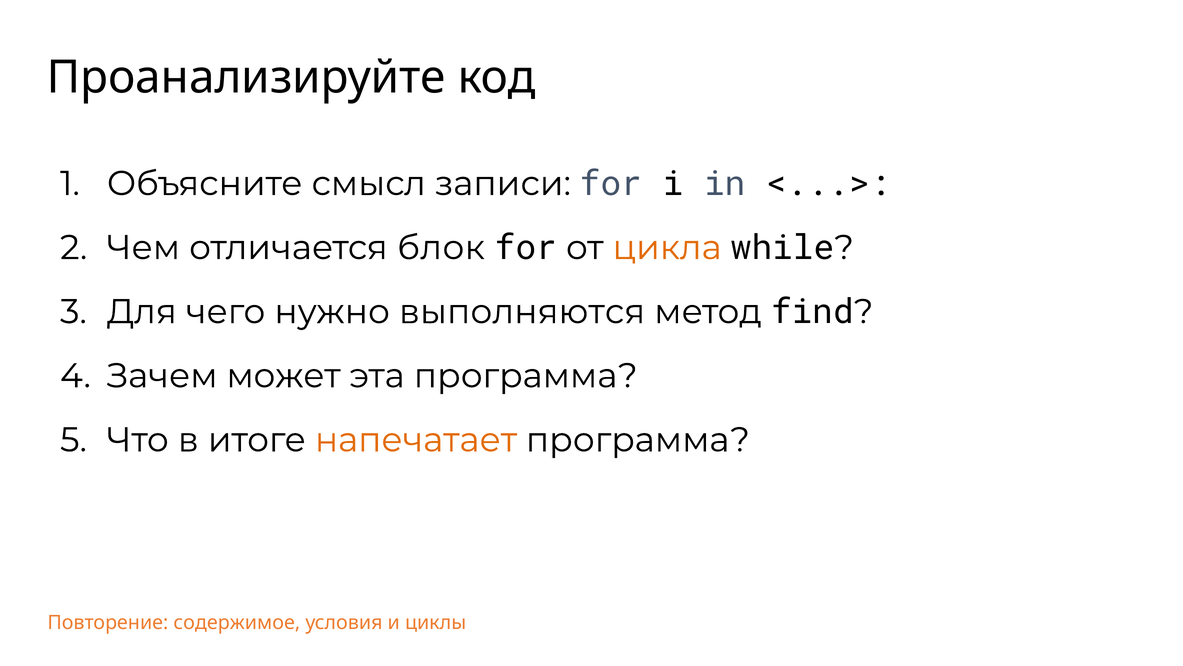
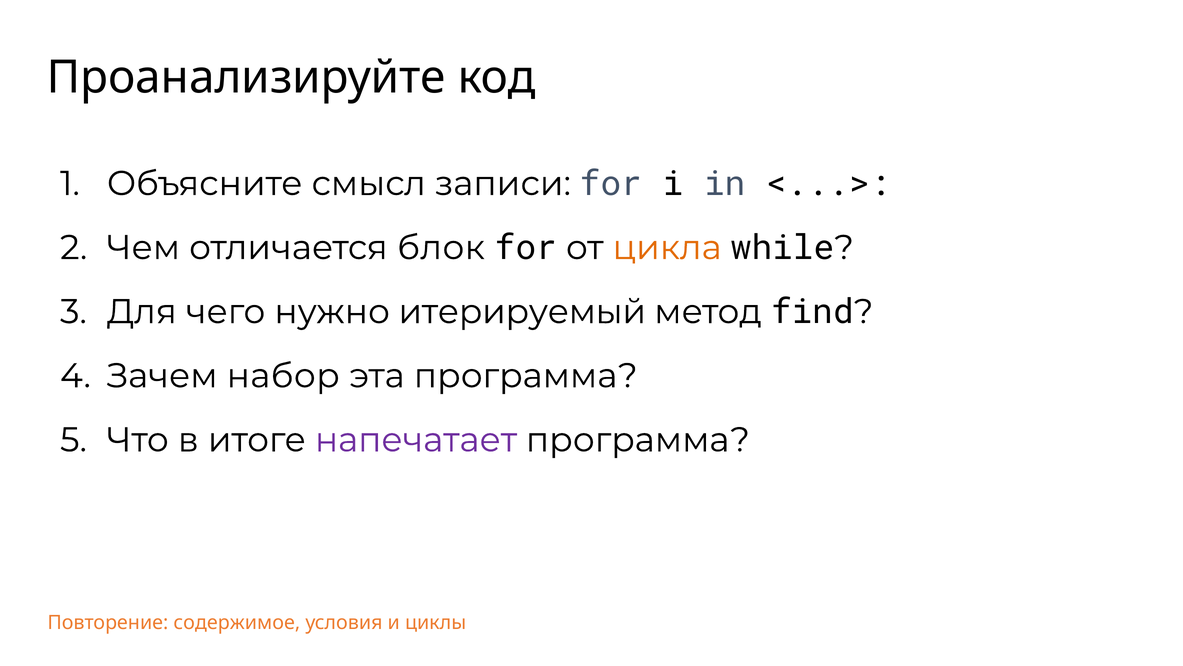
выполняются: выполняются -> итерируемый (522, 312)
может: может -> набор (283, 376)
напечатает colour: orange -> purple (416, 440)
